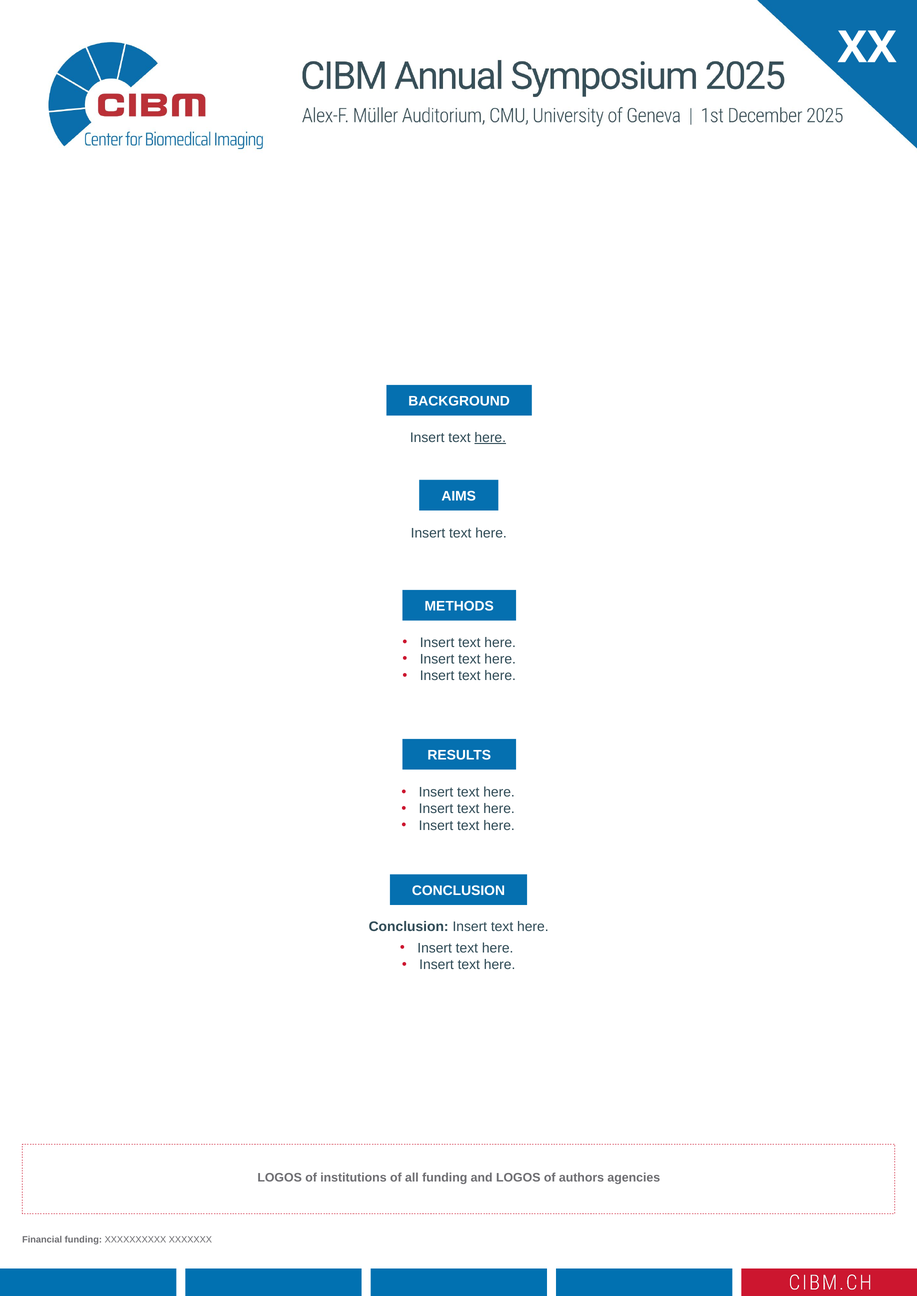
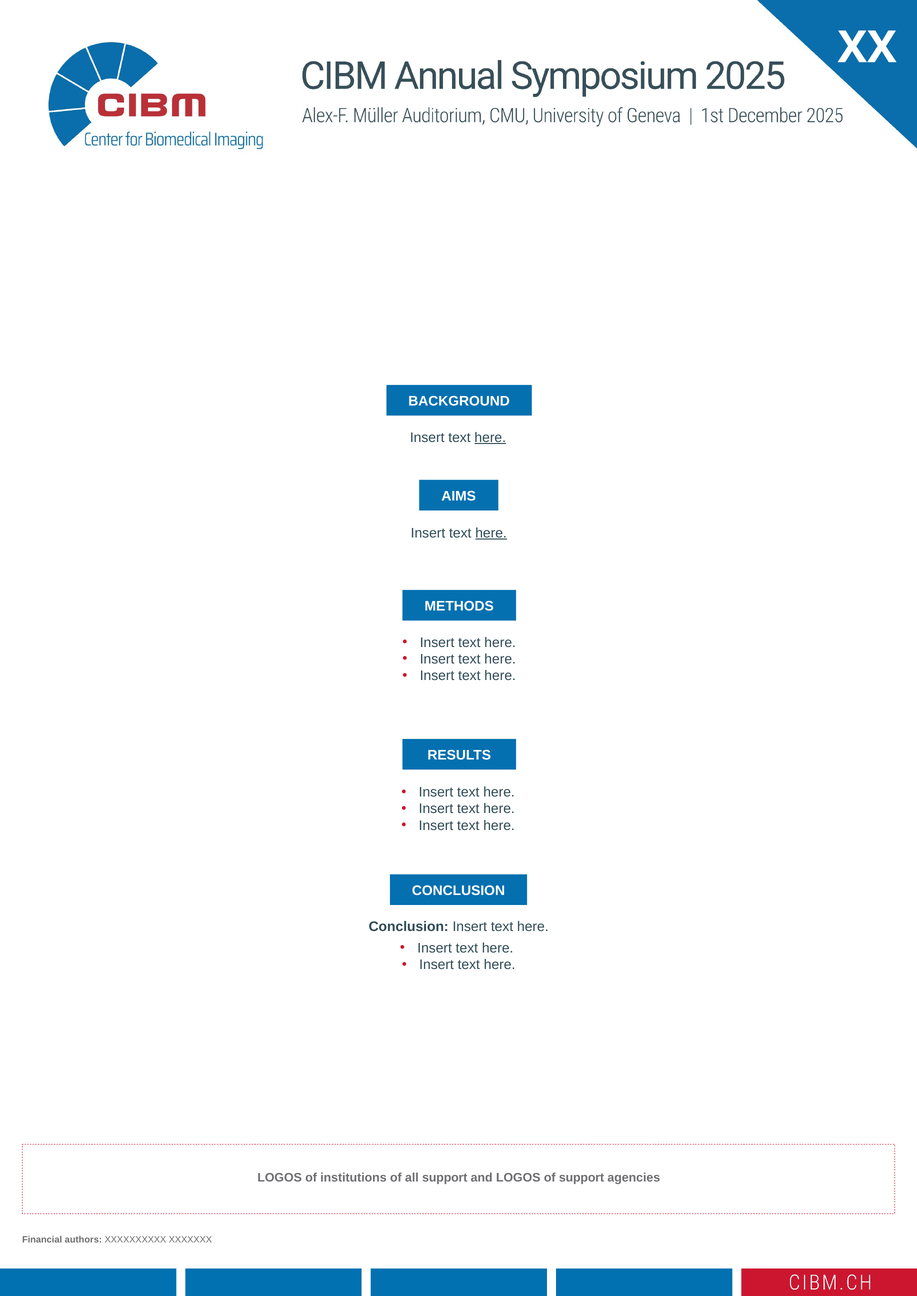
here underline: none -> present (491, 533)
all funding: funding -> support (445, 1178)
of authors: authors -> support (582, 1178)
Financial funding: funding -> authors (83, 1240)
